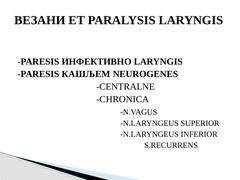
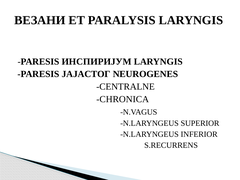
ИНФЕКТИВНО: ИНФЕКТИВНО -> ИНСПИРИЈУМ (97, 62)
КАШЉЕМ: КАШЉЕМ -> ЈАЈАСТОГ (86, 74)
